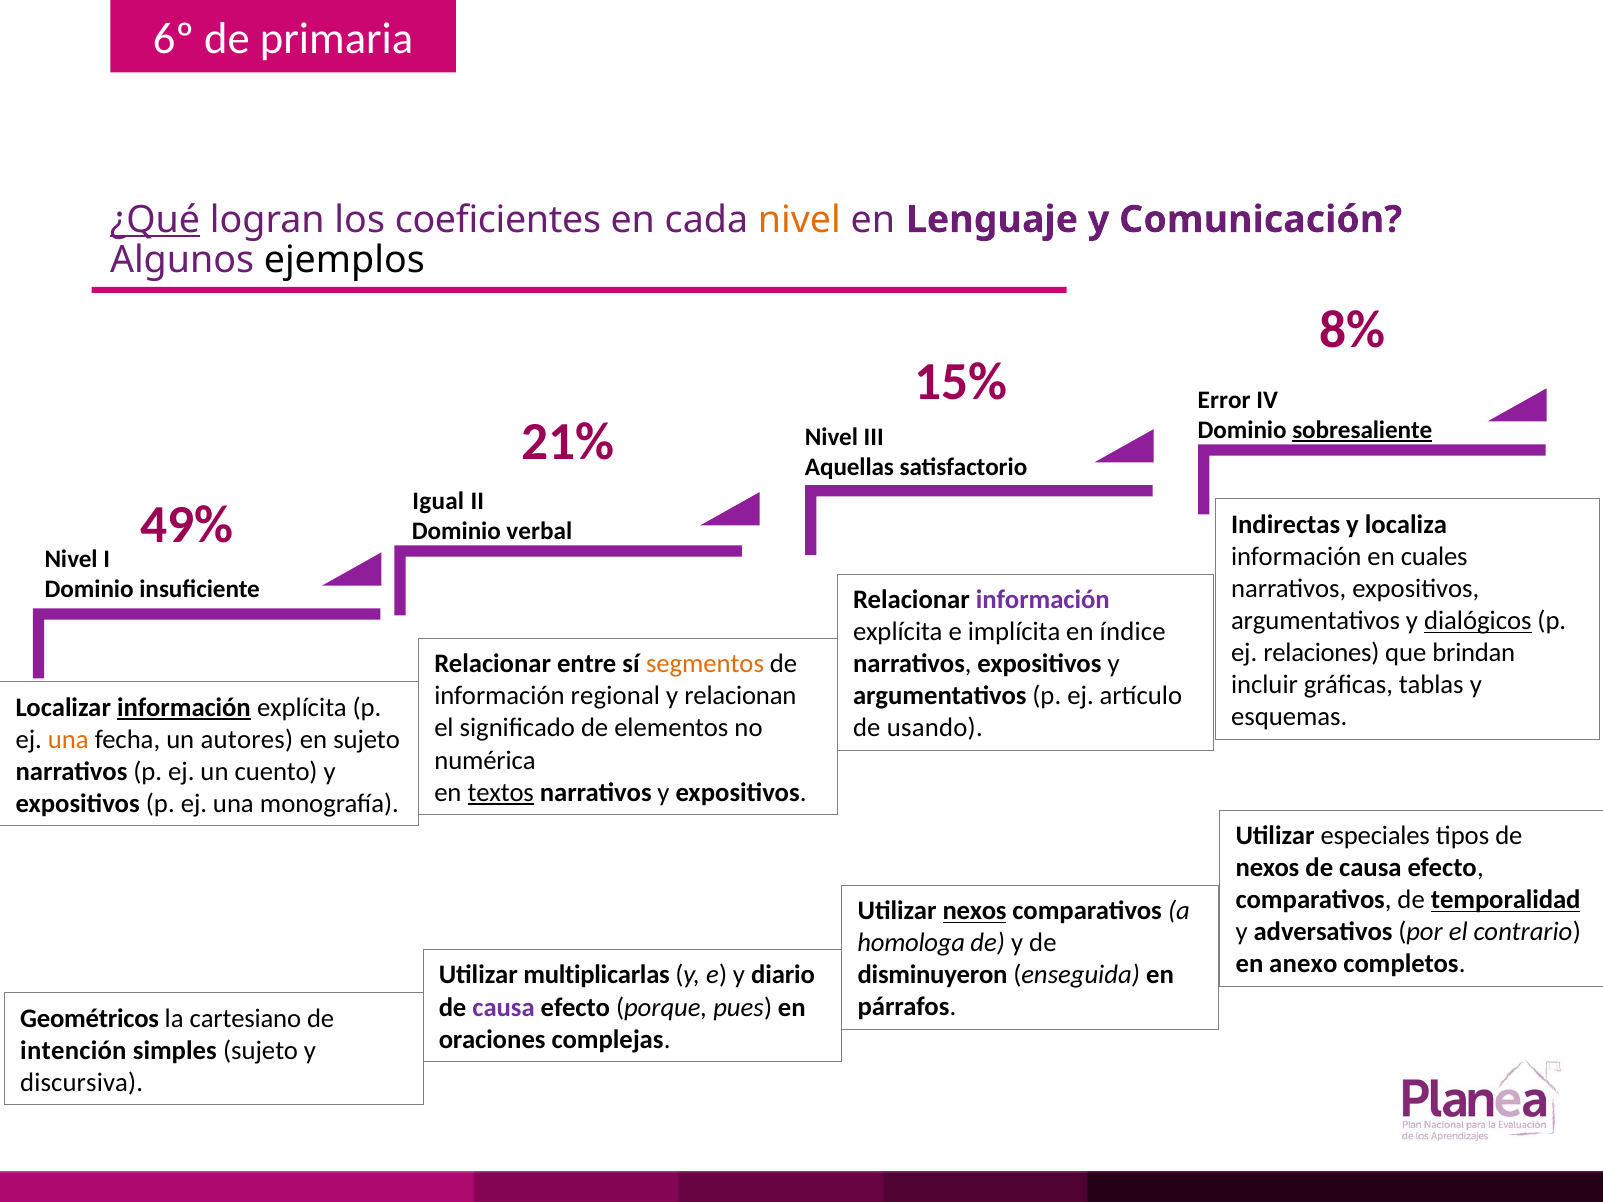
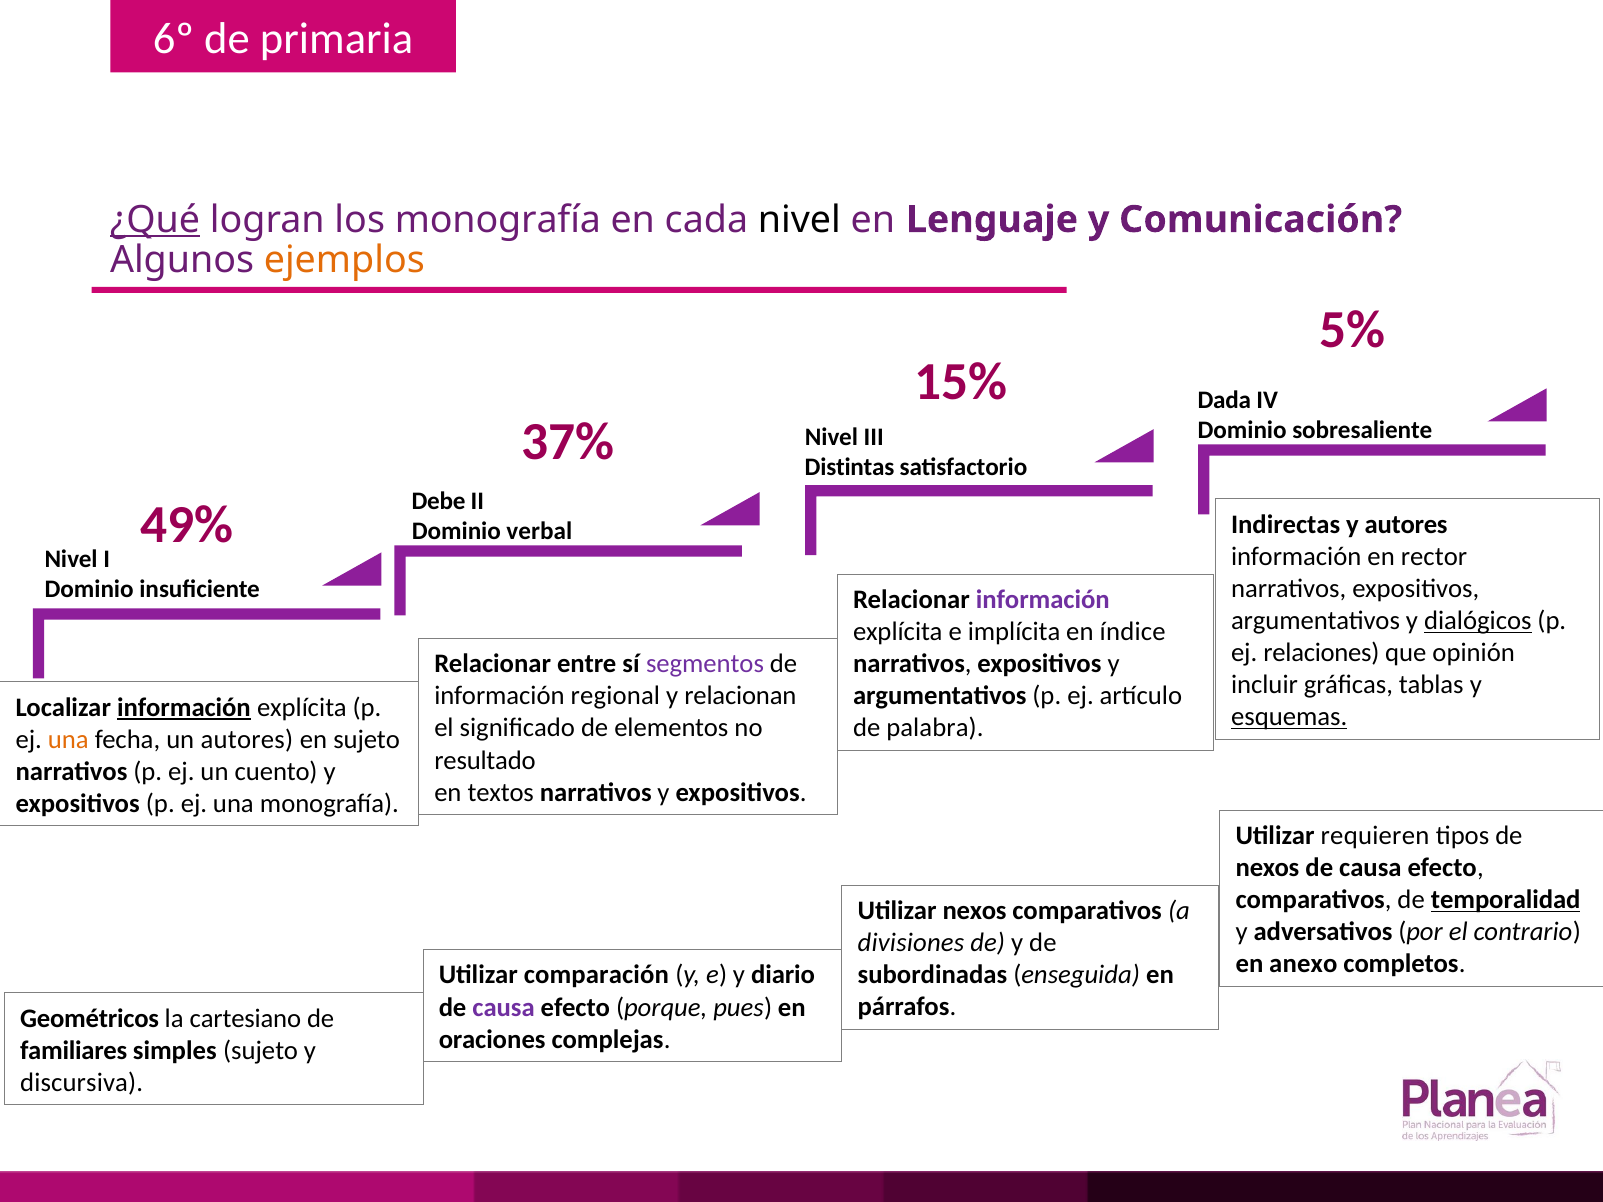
los coeficientes: coeficientes -> monografía (498, 220)
nivel colour: orange -> black (799, 220)
ejemplos colour: black -> orange (344, 260)
8%: 8% -> 5% (1353, 330)
Error: Error -> Dada (1224, 400)
sobresaliente underline: present -> none (1362, 430)
21%: 21% -> 37% (568, 442)
Aquellas: Aquellas -> Distintas (850, 468)
Igual: Igual -> Debe (439, 501)
y localiza: localiza -> autores (1406, 525)
cuales: cuales -> rector (1434, 557)
brindan: brindan -> opinión (1474, 653)
segmentos colour: orange -> purple (705, 664)
esquemas underline: none -> present (1289, 717)
usando: usando -> palabra (935, 728)
numérica: numérica -> resultado (485, 760)
textos underline: present -> none (501, 792)
especiales: especiales -> requieren (1375, 836)
nexos underline: present -> none (975, 911)
homologa: homologa -> divisiones (911, 943)
multiplicarlas: multiplicarlas -> comparación (596, 975)
disminuyeron: disminuyeron -> subordinadas (932, 975)
intención: intención -> familiares (74, 1051)
